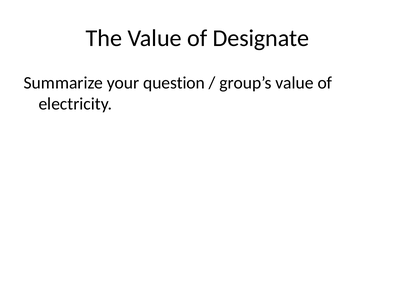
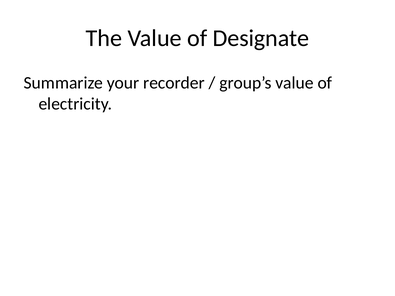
question: question -> recorder (174, 83)
